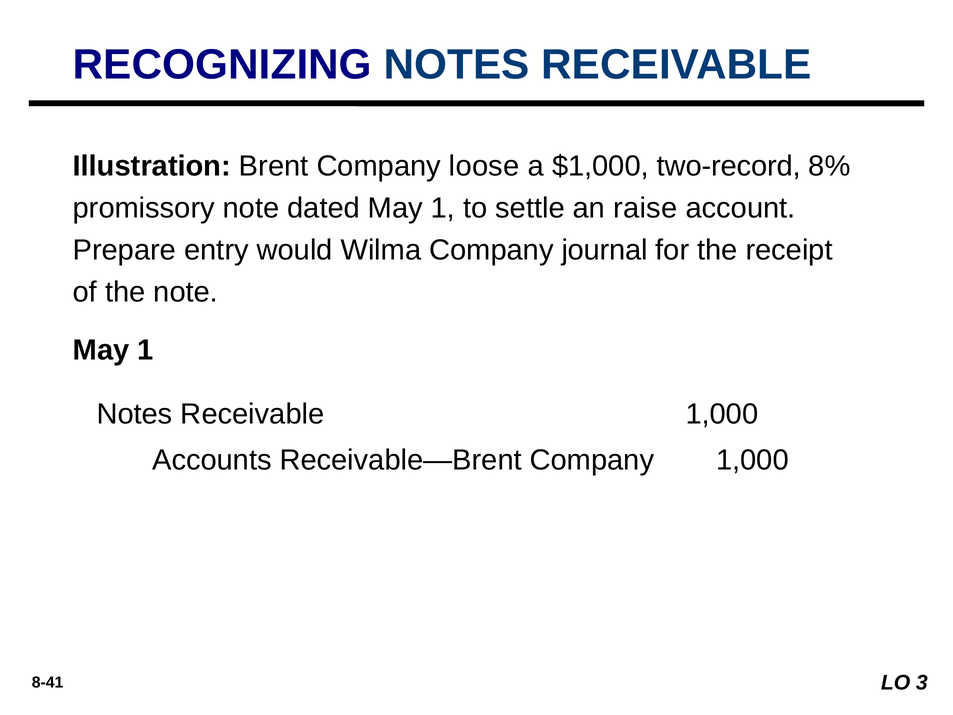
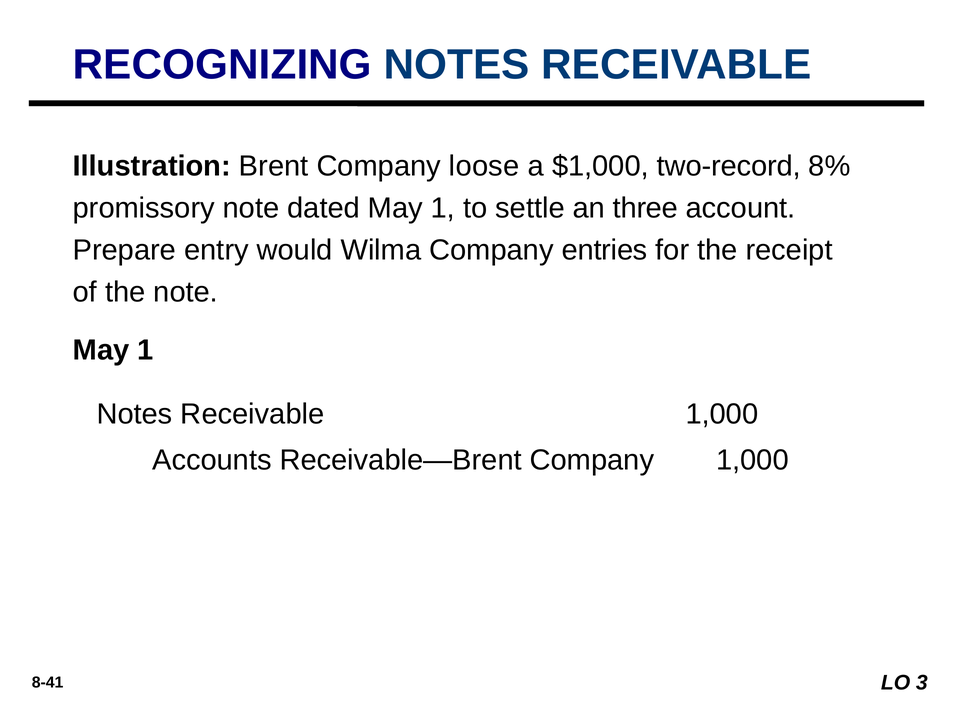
raise: raise -> three (645, 208)
journal: journal -> entries (605, 250)
